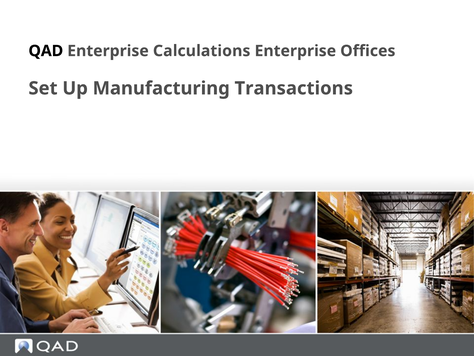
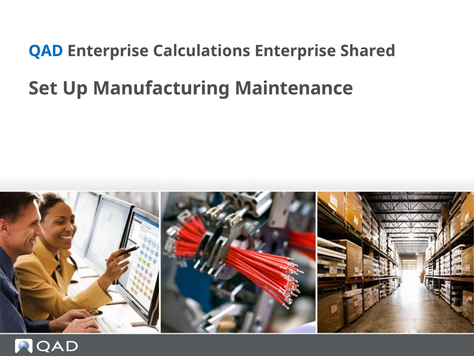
QAD colour: black -> blue (46, 51)
Offices: Offices -> Shared (368, 51)
Transactions: Transactions -> Maintenance (294, 88)
